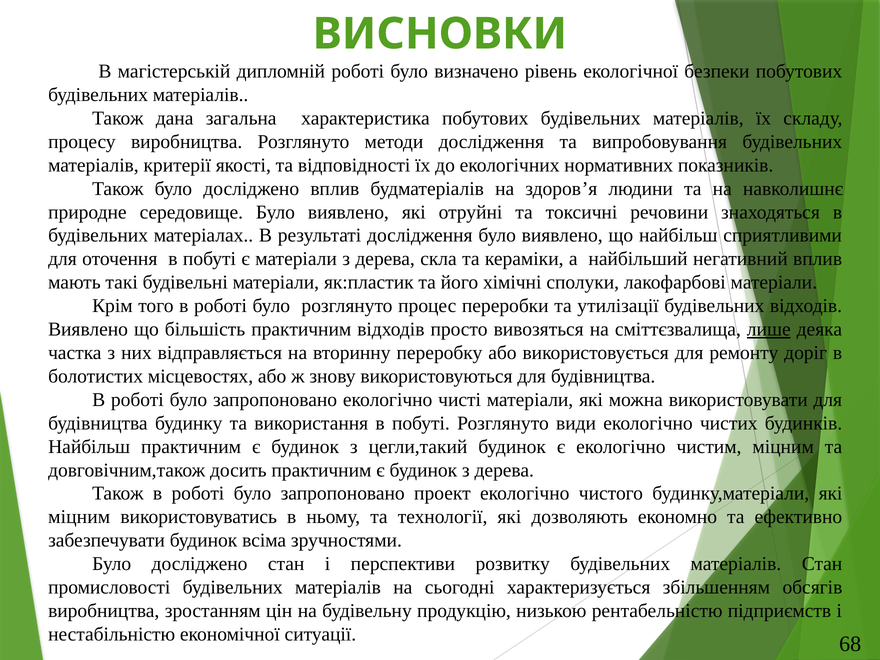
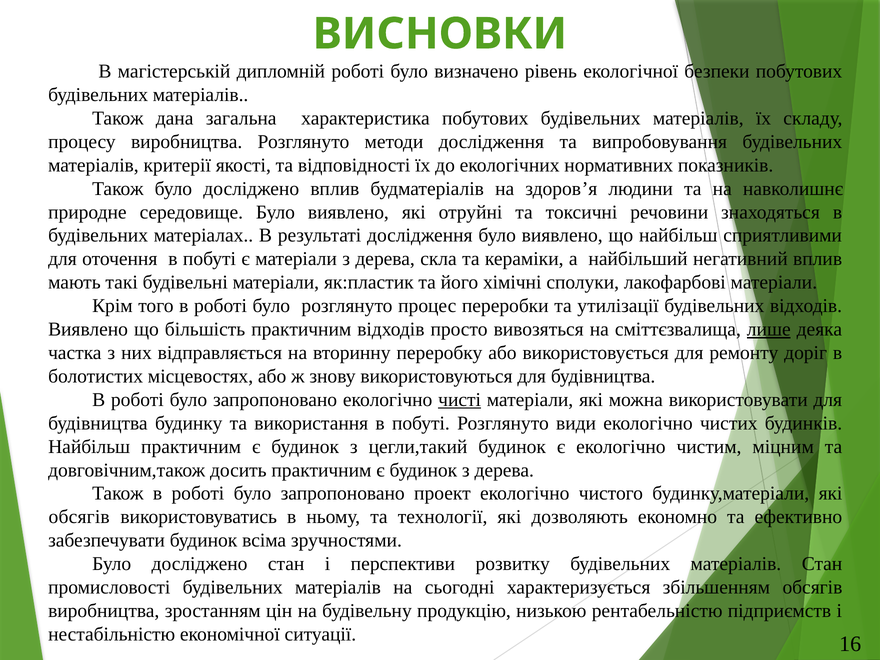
чисті underline: none -> present (460, 400)
міцним: міцним -> обсягів (79, 517)
68: 68 -> 16 (850, 644)
